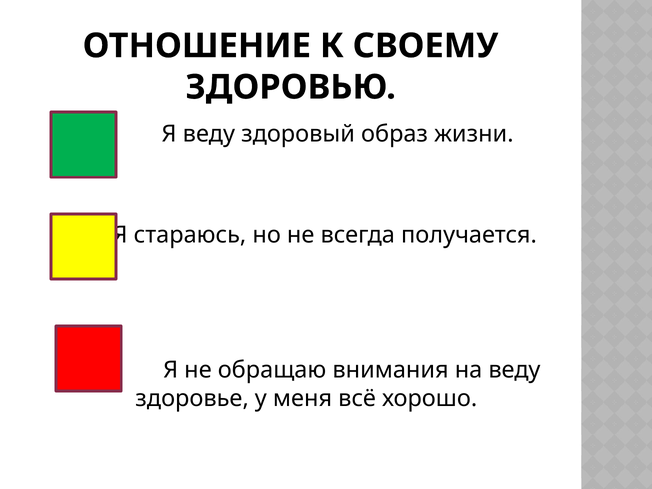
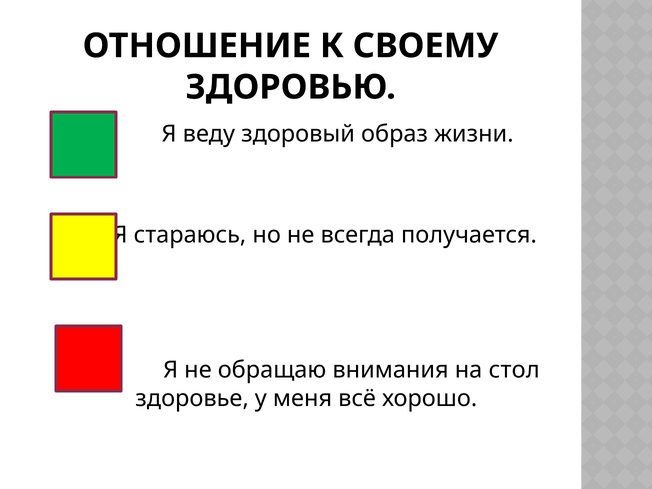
на веду: веду -> стол (514, 370)
